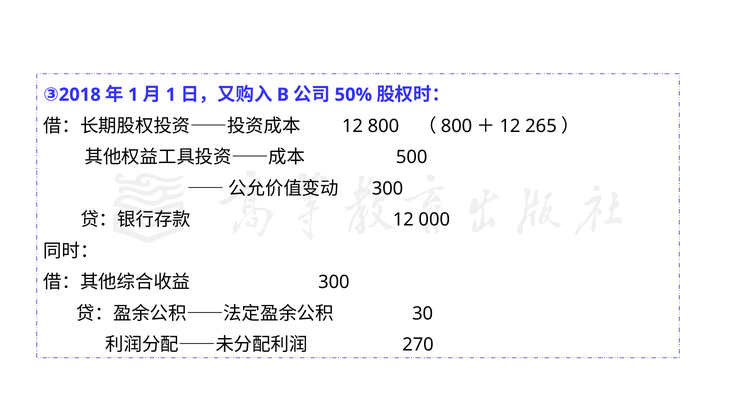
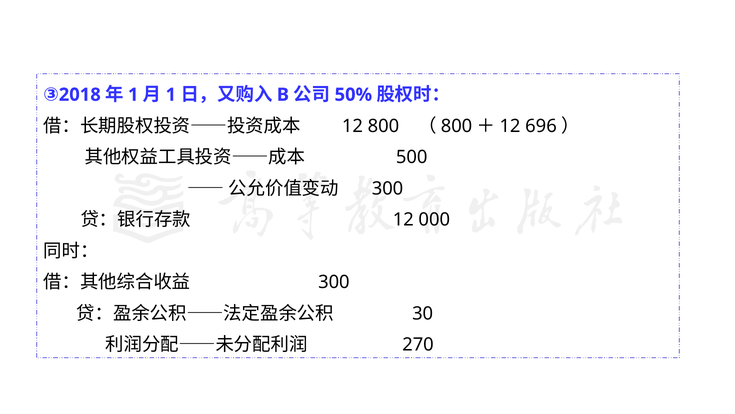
265: 265 -> 696 (541, 126)
